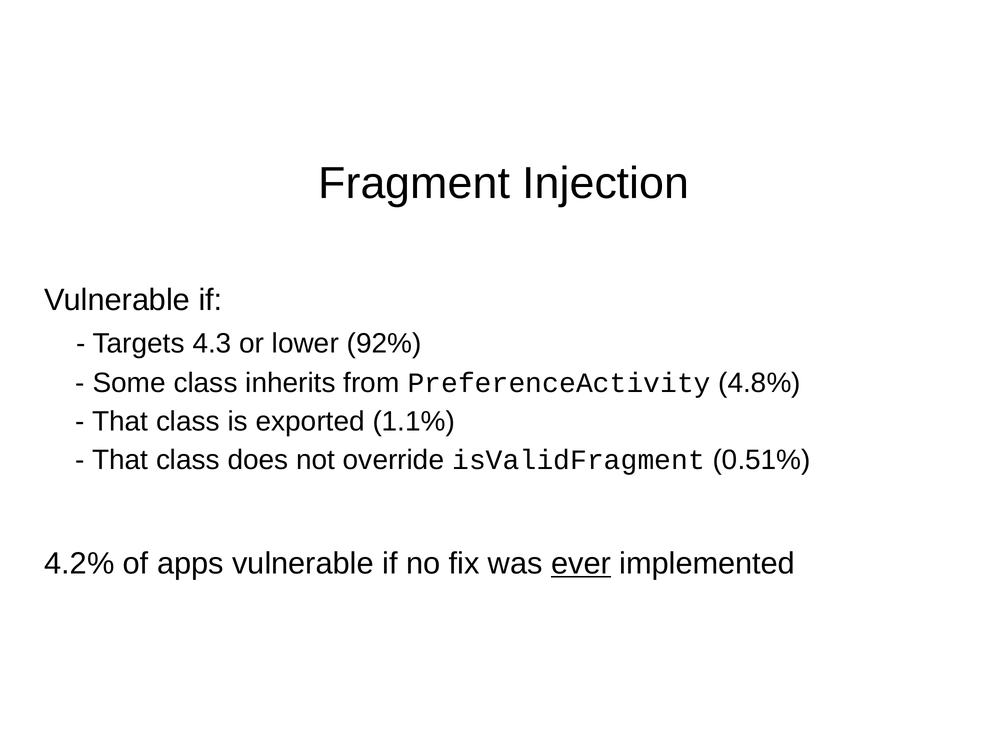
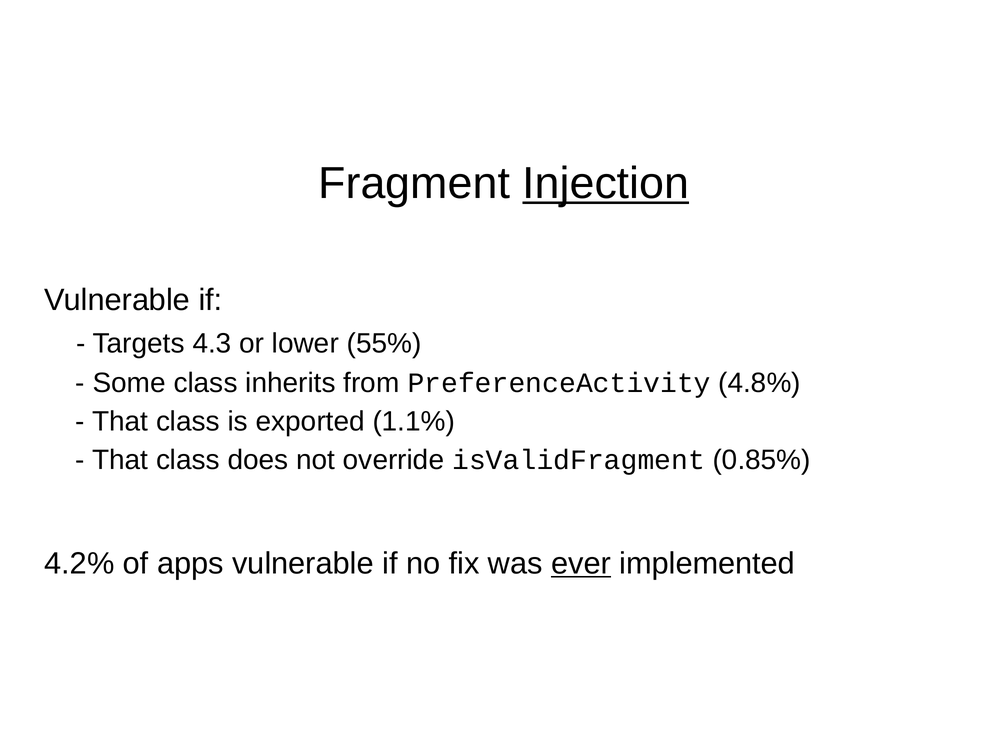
Injection underline: none -> present (606, 184)
92%: 92% -> 55% (384, 344)
0.51%: 0.51% -> 0.85% (762, 460)
